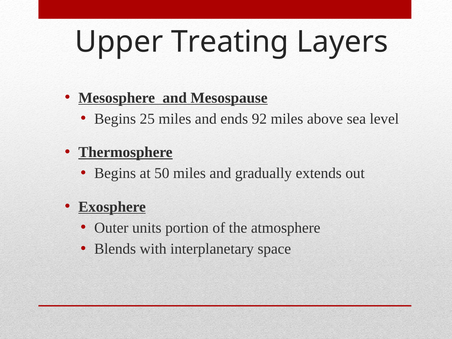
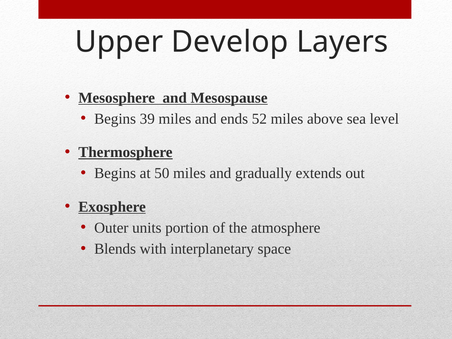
Treating: Treating -> Develop (230, 42)
25: 25 -> 39 (147, 119)
92: 92 -> 52 (259, 119)
